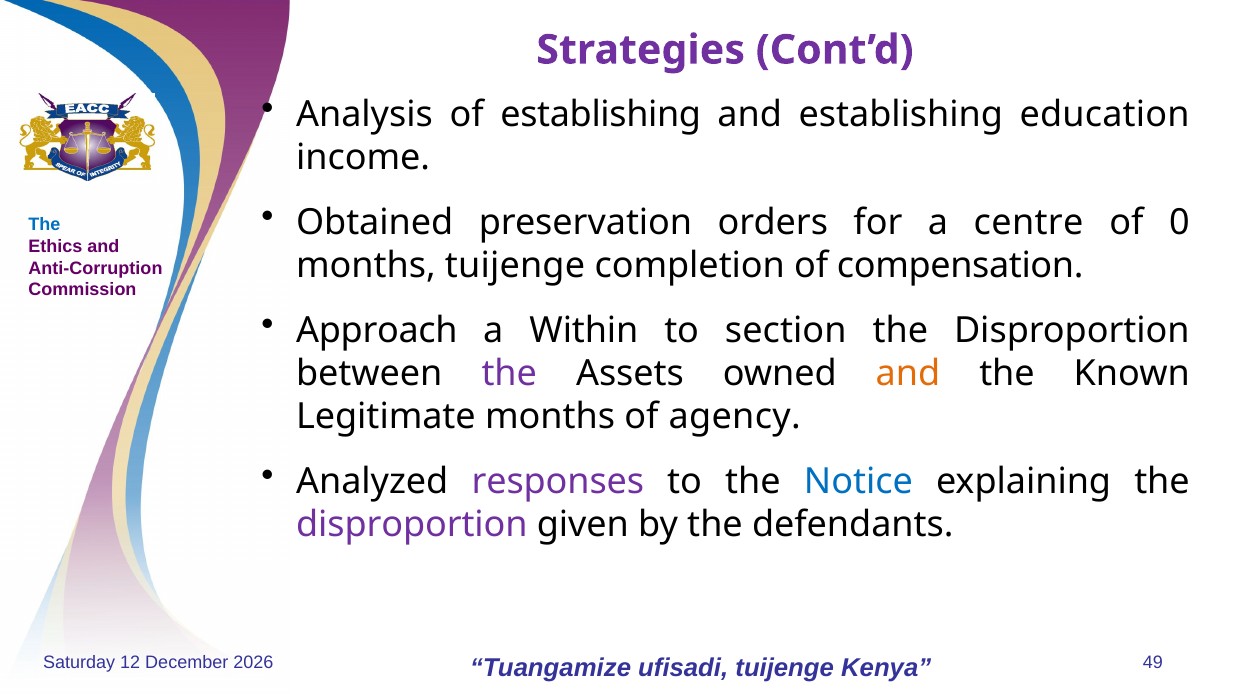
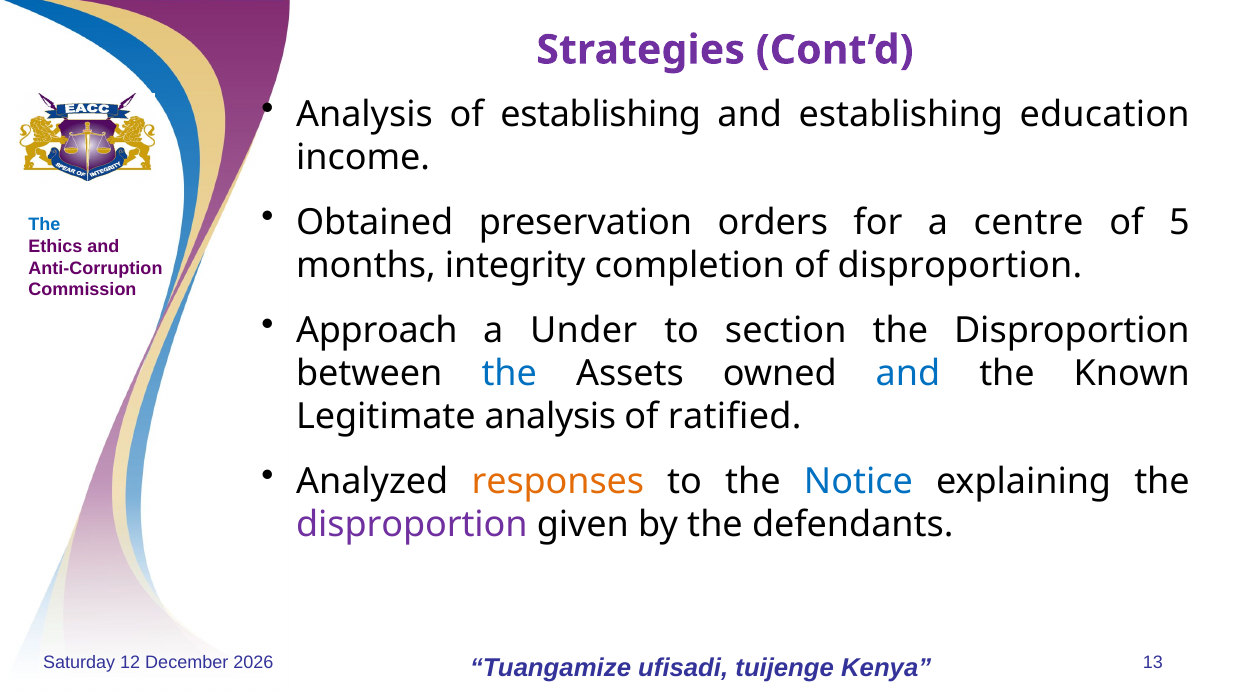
0: 0 -> 5 (1179, 222)
months tuijenge: tuijenge -> integrity (515, 266)
of compensation: compensation -> disproportion (960, 266)
Within: Within -> Under (584, 330)
the colour: purple -> blue (509, 374)
and colour: orange -> blue (908, 374)
Legitimate months: months -> analysis (550, 417)
agency: agency -> ratified (735, 417)
responses colour: purple -> orange (558, 482)
49: 49 -> 13 (1153, 663)
